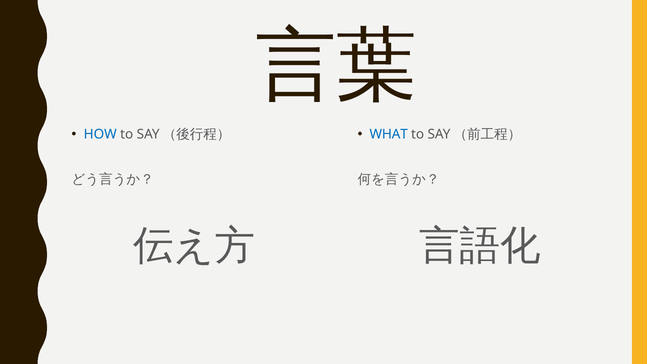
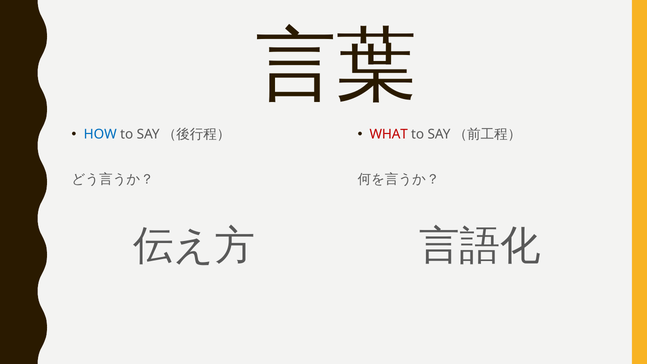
WHAT colour: blue -> red (389, 134)
